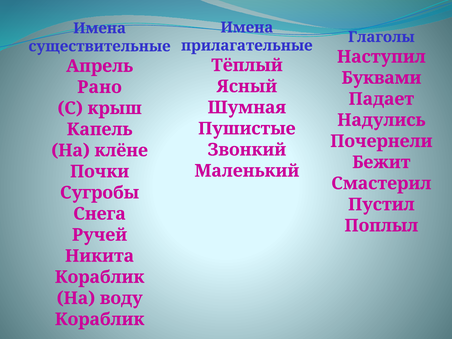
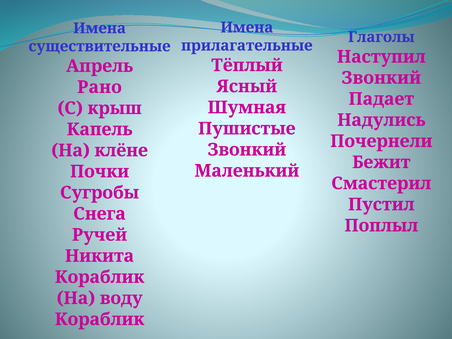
Буквами: Буквами -> Звонкий (381, 78)
